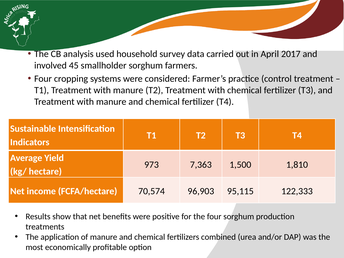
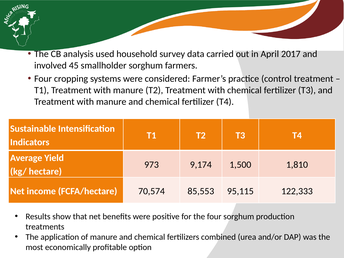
7,363: 7,363 -> 9,174 (201, 165)
96,903: 96,903 -> 85,553 (201, 191)
